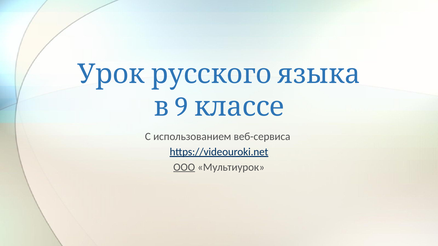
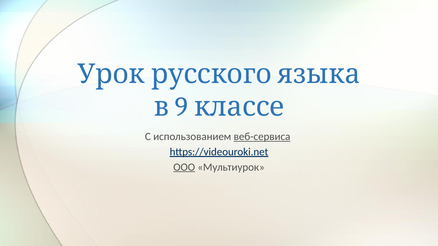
веб-сервиса underline: none -> present (262, 137)
